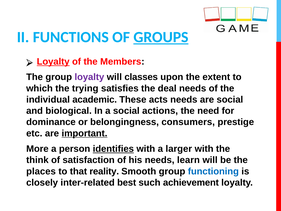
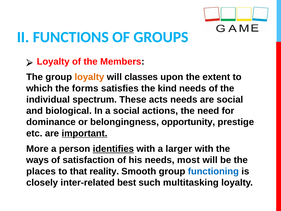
GROUPS underline: present -> none (161, 37)
Loyalty underline: present -> none (53, 62)
loyalty colour: purple -> orange (89, 77)
trying: trying -> forms (85, 88)
deal: deal -> kind (167, 88)
academic: academic -> spectrum (95, 99)
consumers: consumers -> opportunity (188, 122)
think: think -> ways (37, 160)
learn: learn -> most (188, 160)
achievement: achievement -> multitasking (191, 182)
